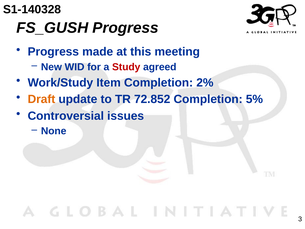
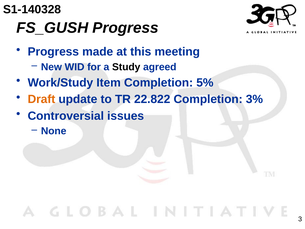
Study colour: red -> black (126, 67)
2%: 2% -> 5% (205, 83)
72.852: 72.852 -> 22.822 (152, 99)
5%: 5% -> 3% (254, 99)
